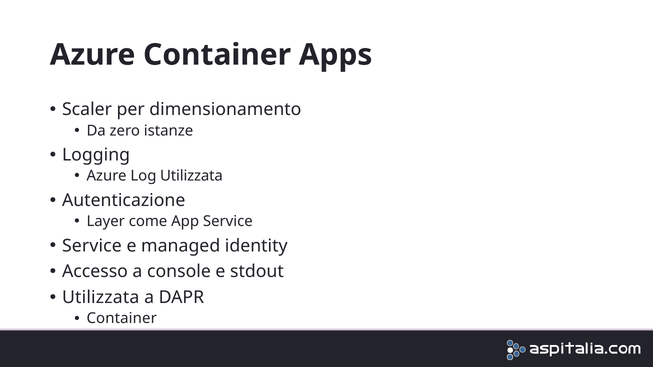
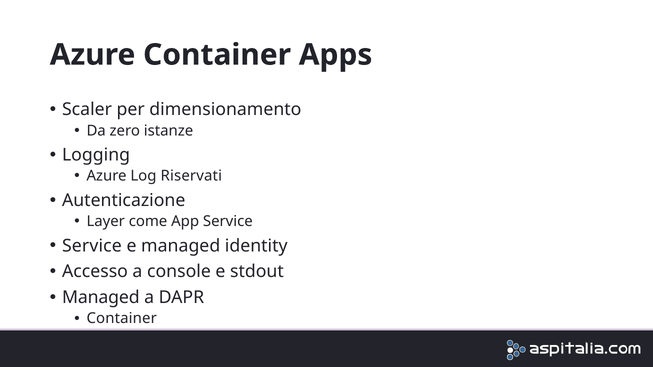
Log Utilizzata: Utilizzata -> Riservati (191, 176)
Utilizzata: Utilizzata -> Managed (101, 298)
